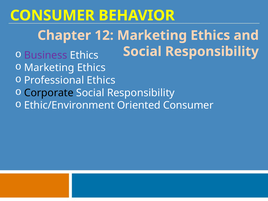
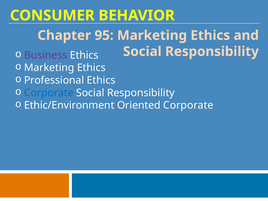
12: 12 -> 95 (104, 35)
Corporate colour: black -> blue (49, 93)
Oriented Consumer: Consumer -> Corporate (188, 105)
